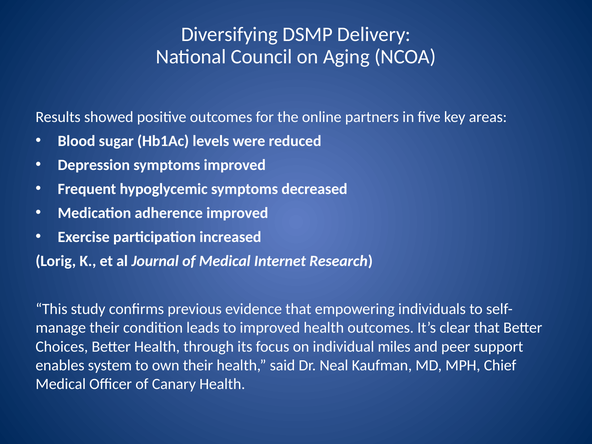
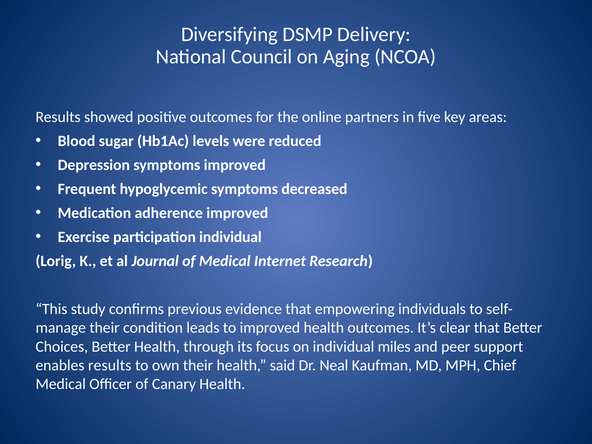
participation increased: increased -> individual (230, 237)
enables system: system -> results (110, 365)
